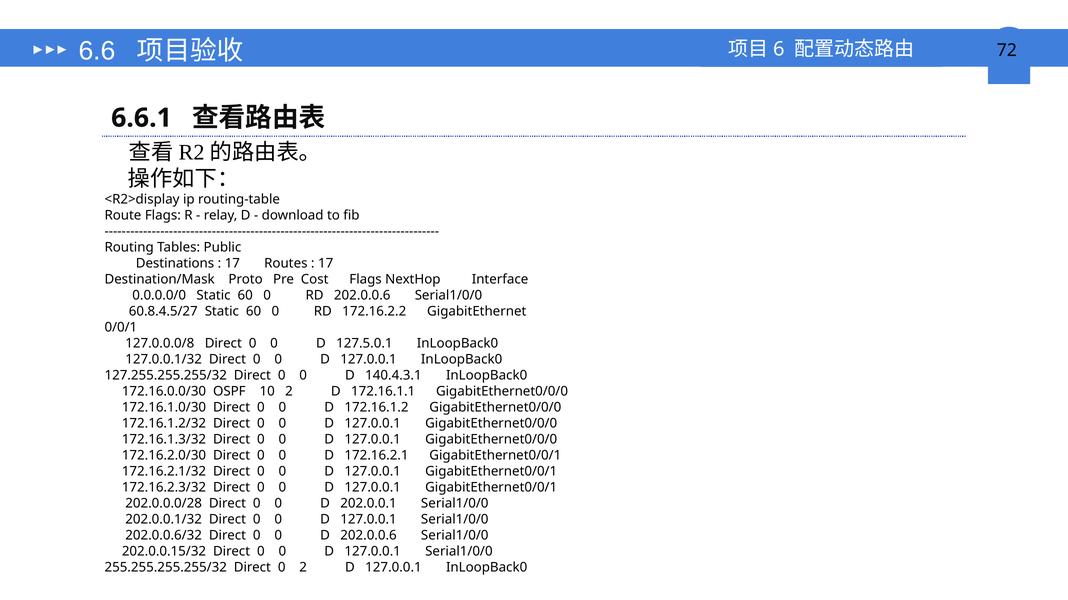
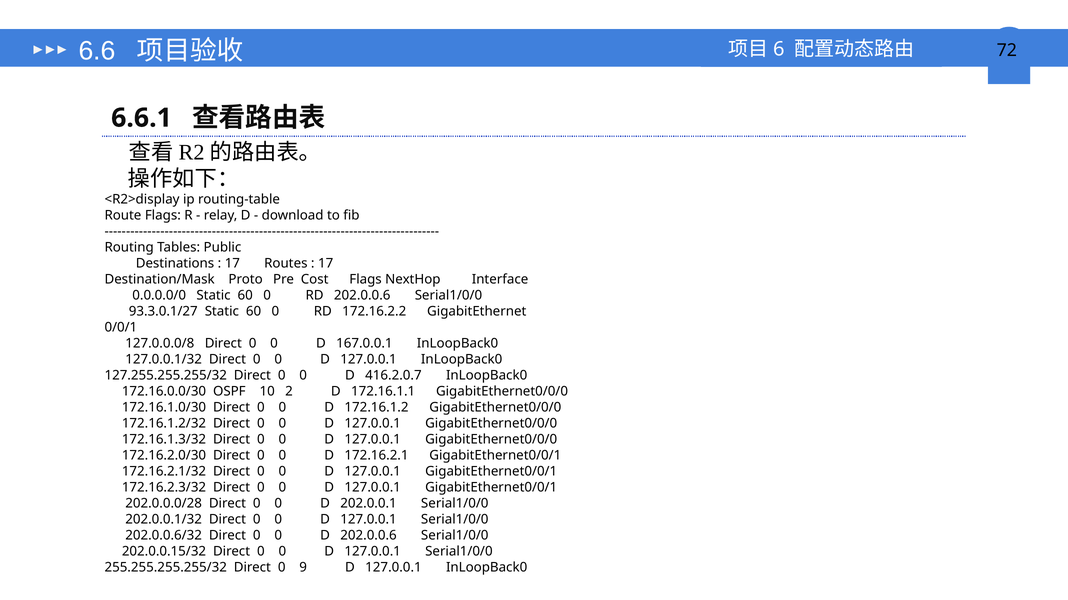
60.8.4.5/27: 60.8.4.5/27 -> 93.3.0.1/27 (163, 312)
127.5.0.1: 127.5.0.1 -> 167.0.0.1 (364, 344)
140.4.3.1: 140.4.3.1 -> 416.2.0.7 (393, 376)
0 2: 2 -> 9 (303, 568)
